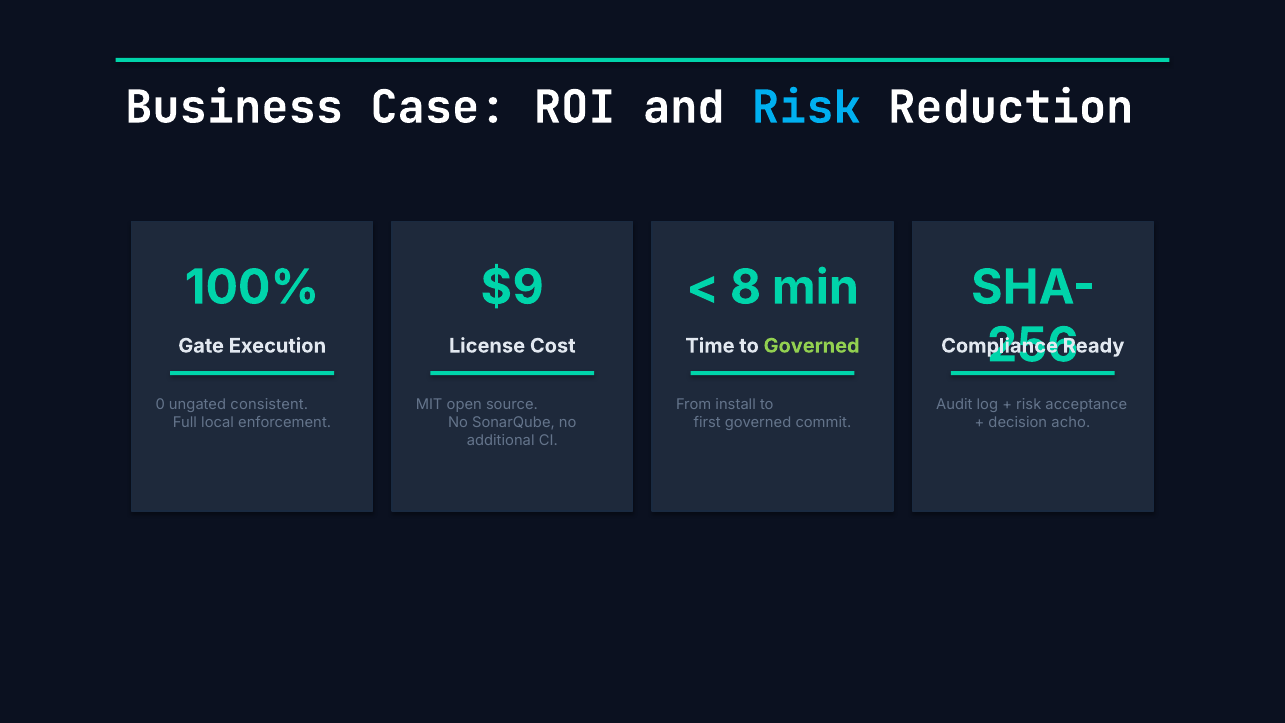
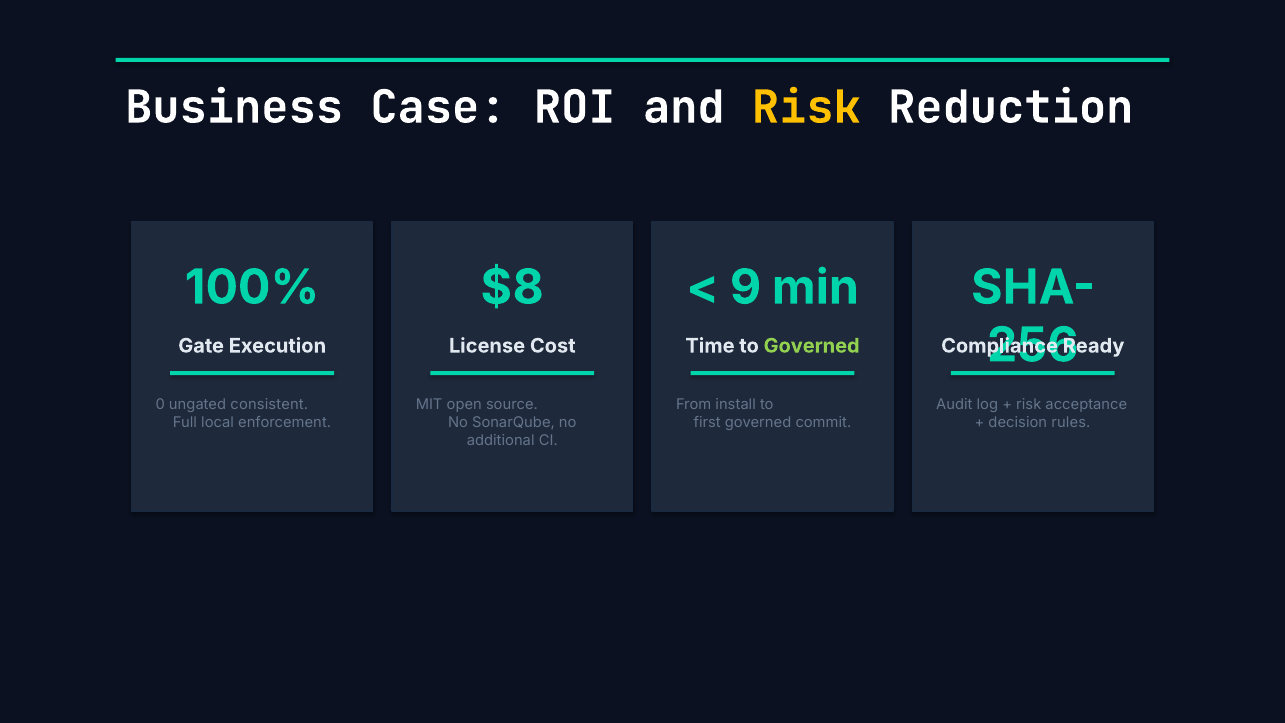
Risk colour: light blue -> yellow (806, 107)
$9: $9 -> $8 (512, 288)
8: 8 -> 9 (746, 288)
acho: acho -> rules (1071, 423)
